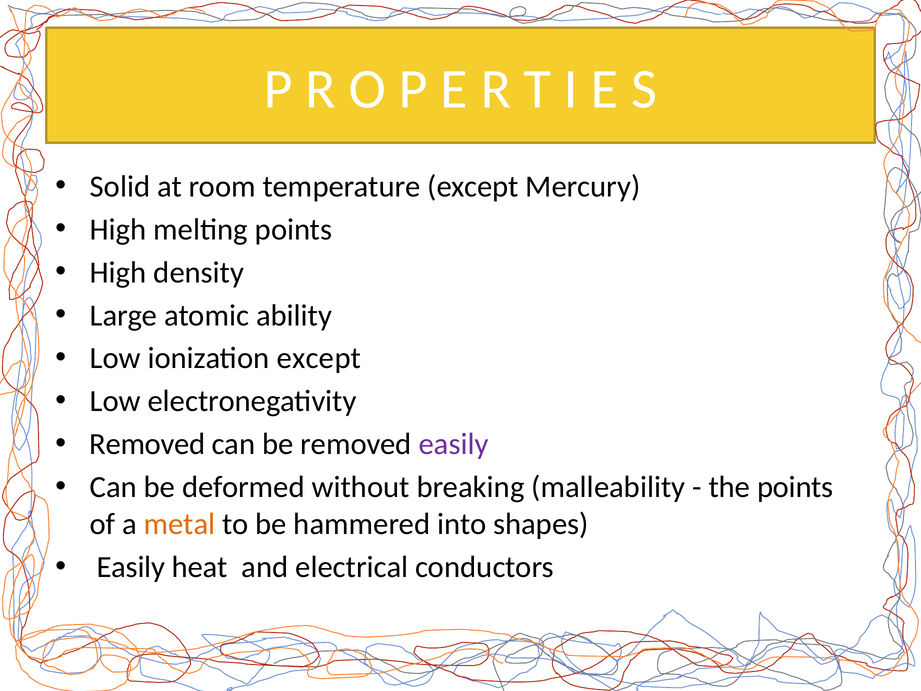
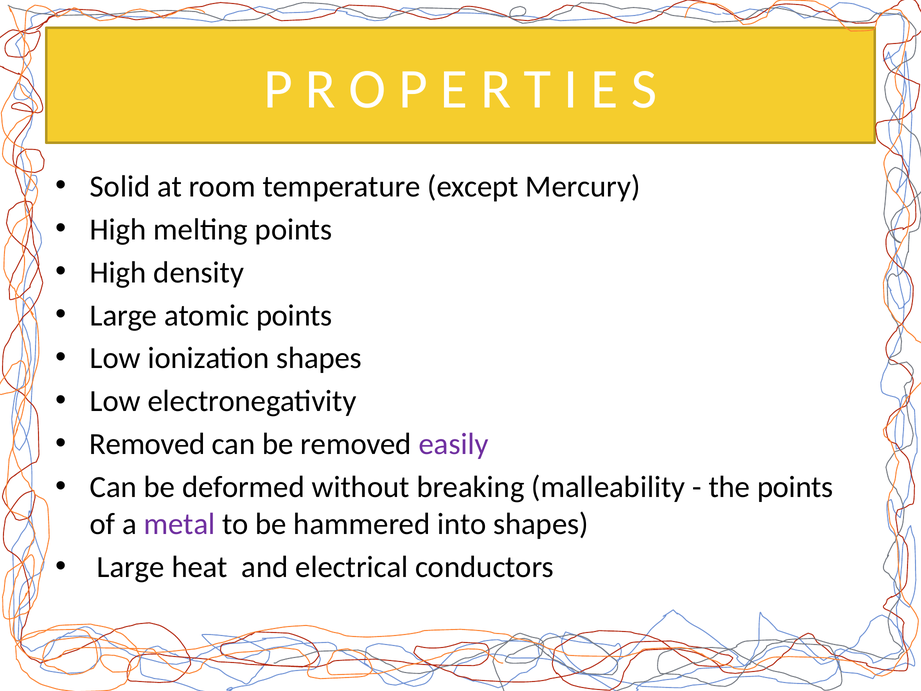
atomic ability: ability -> points (294, 315)
ionization except: except -> shapes (319, 358)
metal colour: orange -> purple (180, 524)
Easily: Easily -> Large (131, 567)
